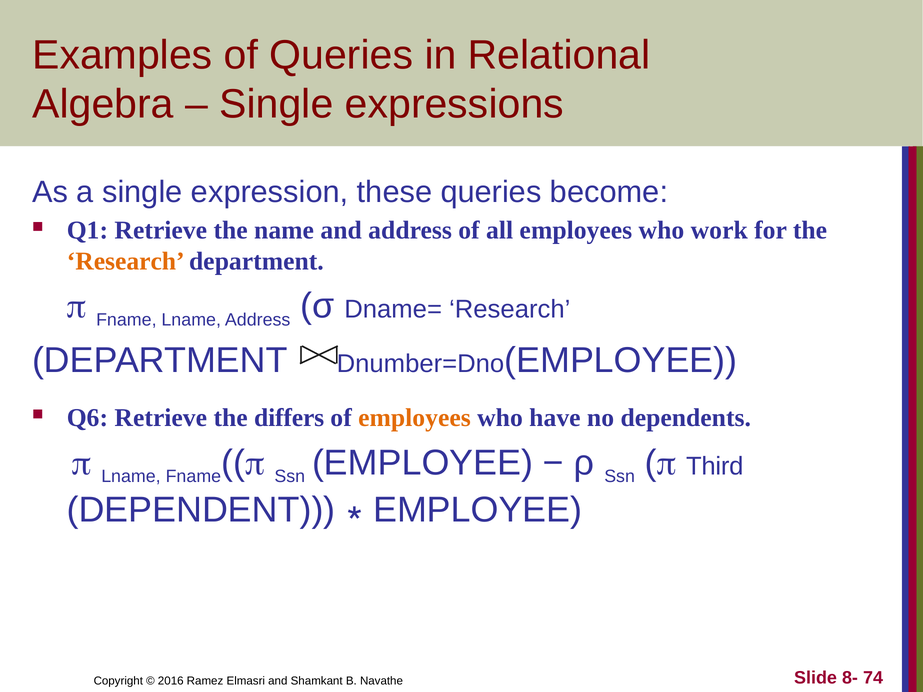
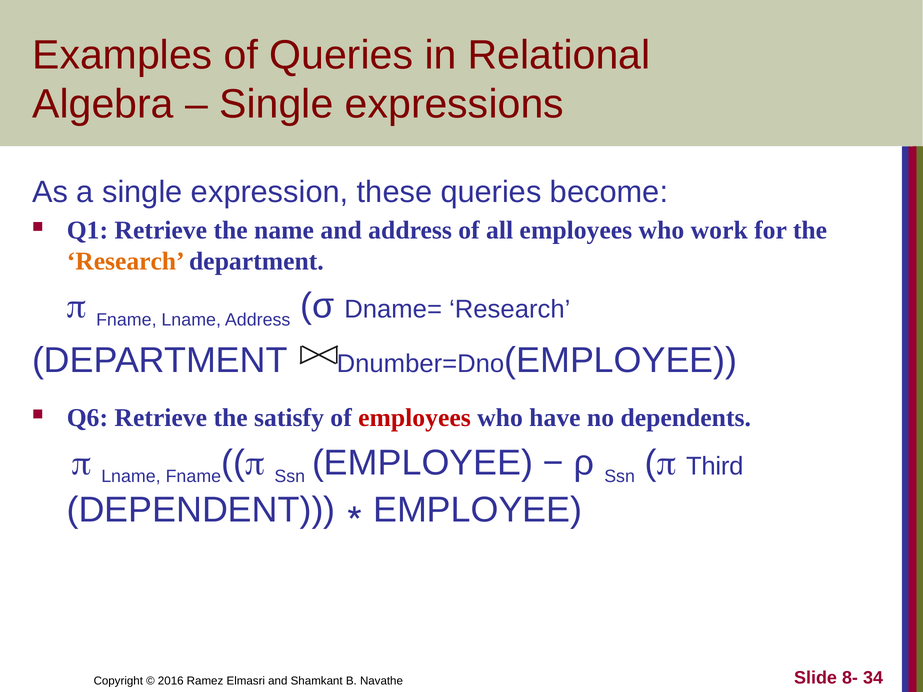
differs: differs -> satisfy (289, 418)
employees colour: orange -> red (414, 418)
74: 74 -> 34 (873, 678)
